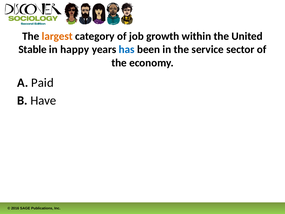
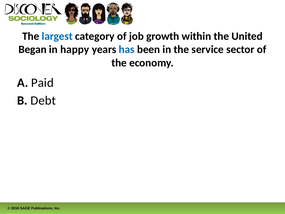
largest colour: orange -> blue (57, 36)
Stable: Stable -> Began (33, 49)
Have: Have -> Debt (43, 100)
